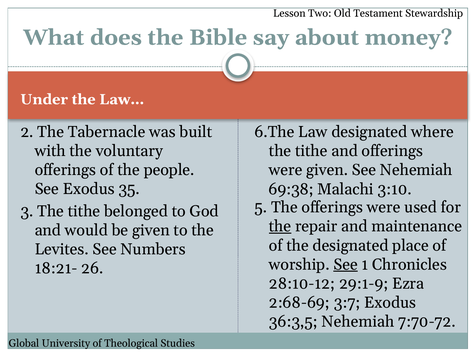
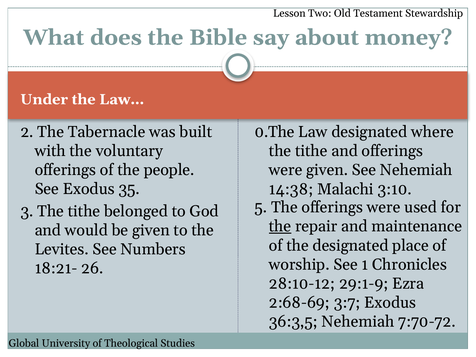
6.The: 6.The -> 0.The (275, 132)
69:38: 69:38 -> 14:38 (291, 189)
See underline: present -> none (346, 264)
